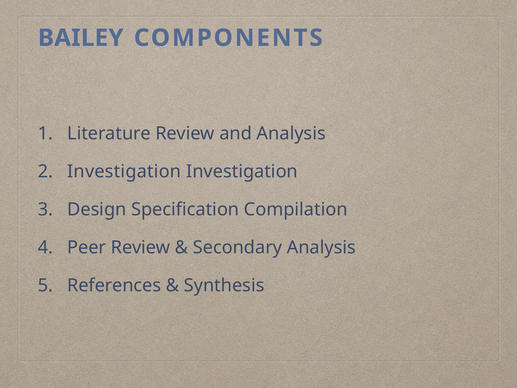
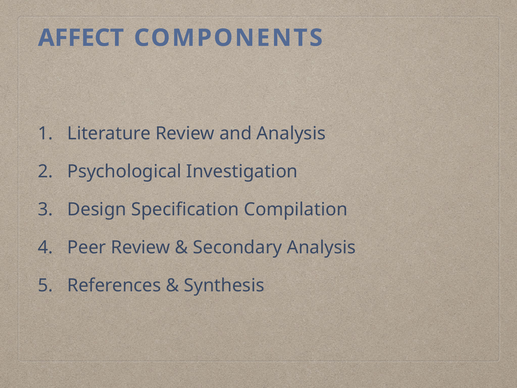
BAILEY: BAILEY -> AFFECT (81, 38)
Investigation: Investigation -> Psychological (124, 171)
